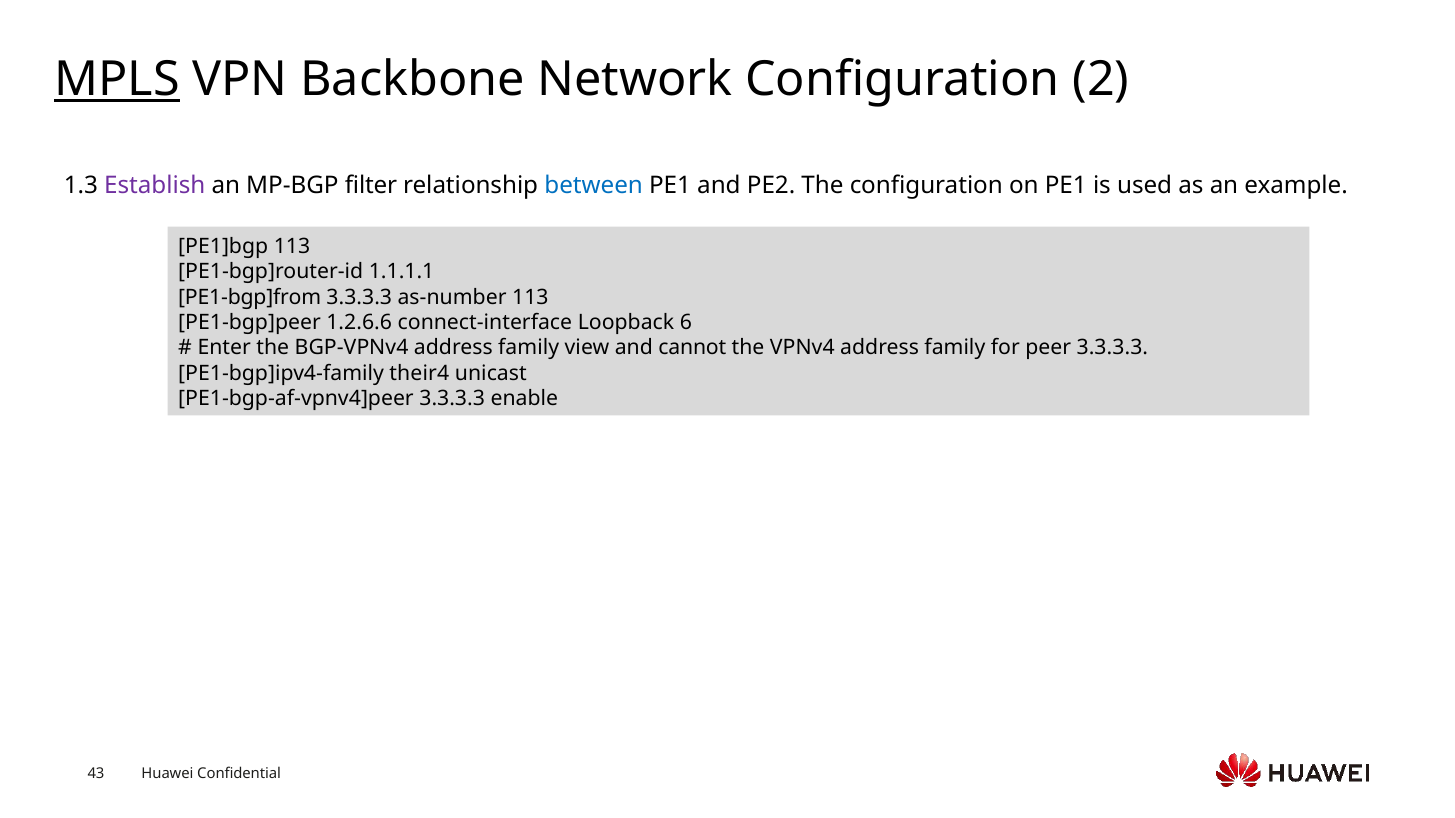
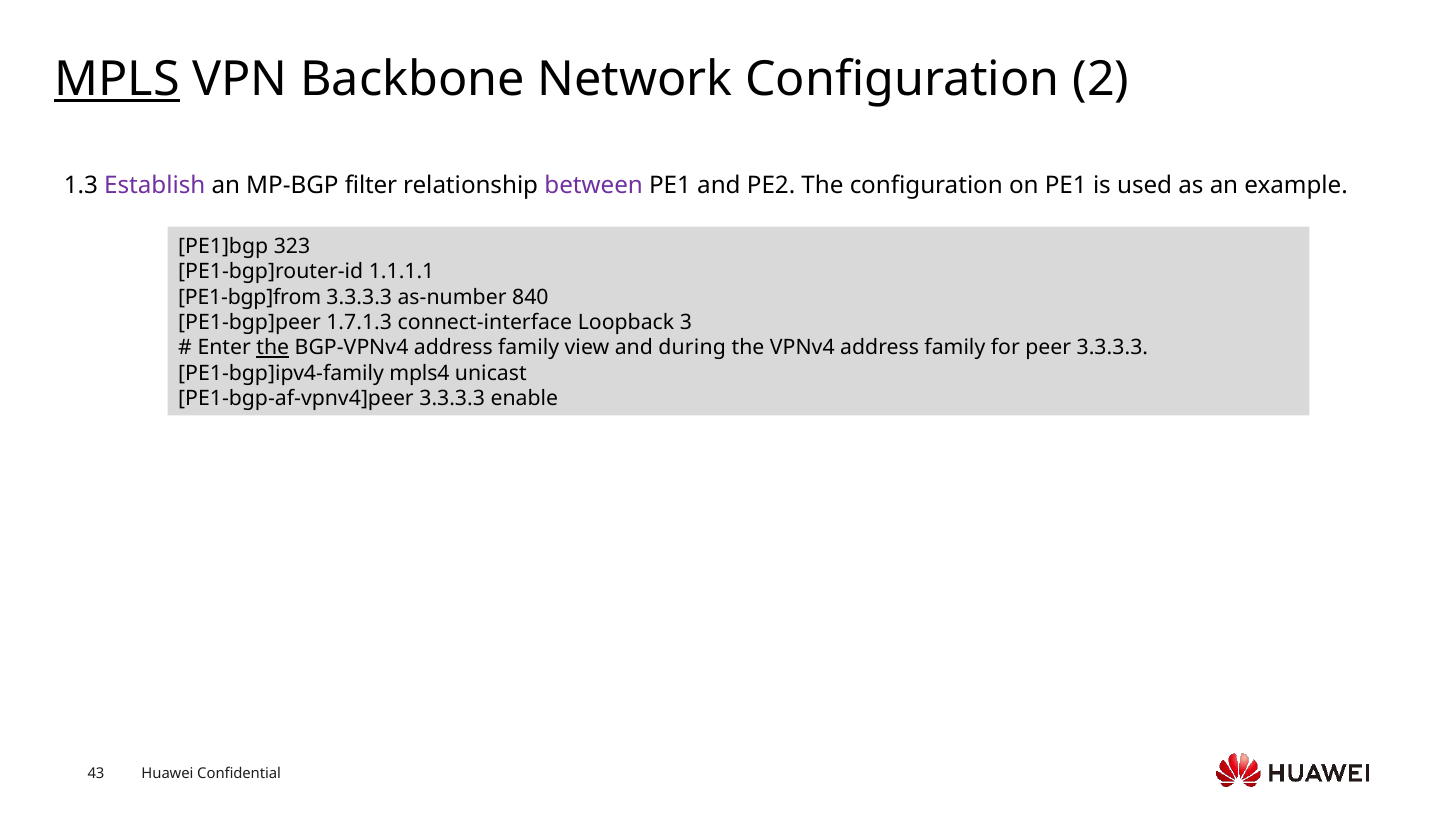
between colour: blue -> purple (594, 185)
PE1]bgp 113: 113 -> 323 (292, 246)
as-number 113: 113 -> 840 (530, 297)
1.2.6.6: 1.2.6.6 -> 1.7.1.3 (359, 323)
6: 6 -> 3 (686, 323)
the underline: none -> present (273, 348)
cannot: cannot -> during (692, 348)
their4: their4 -> mpls4 (419, 374)
